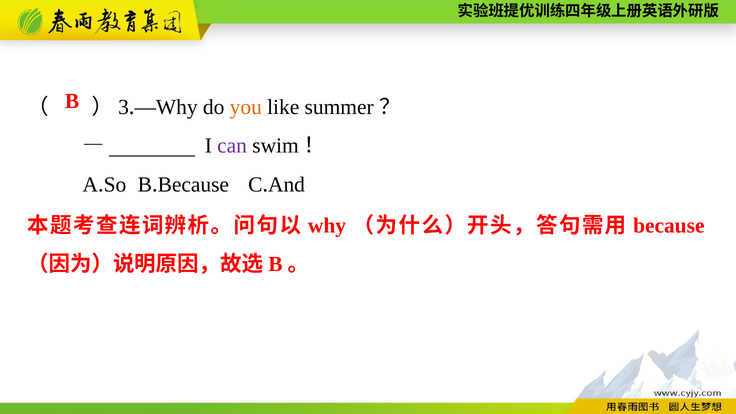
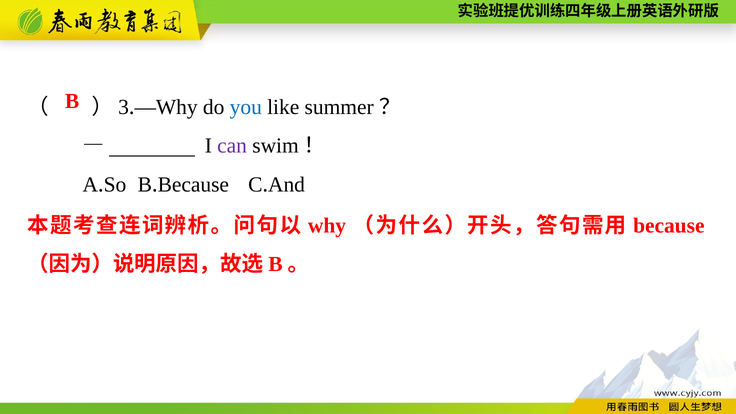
you colour: orange -> blue (246, 107)
